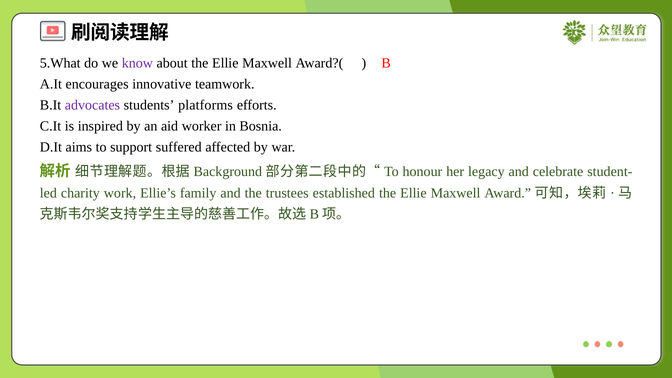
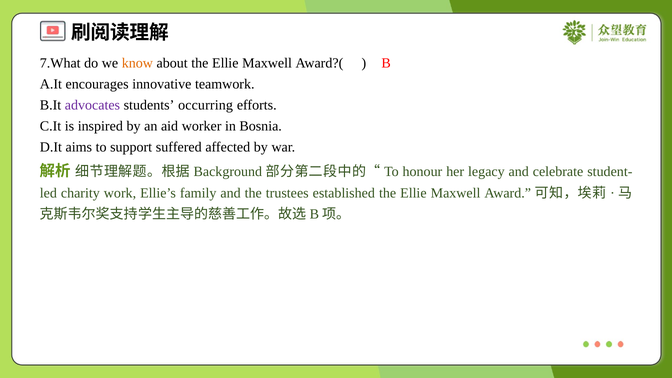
5.What: 5.What -> 7.What (60, 63)
know colour: purple -> orange (137, 63)
platforms: platforms -> occurring (206, 105)
